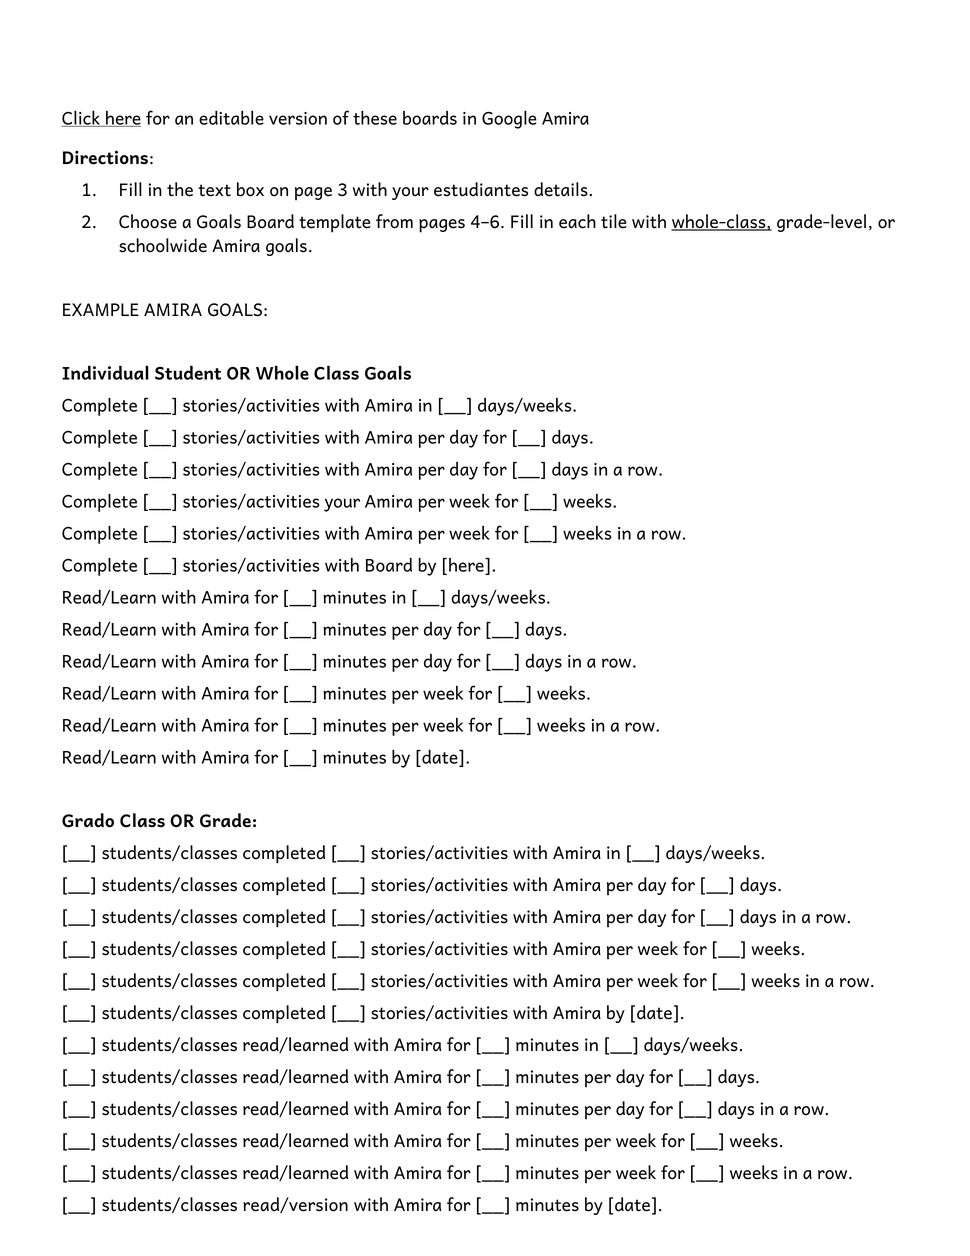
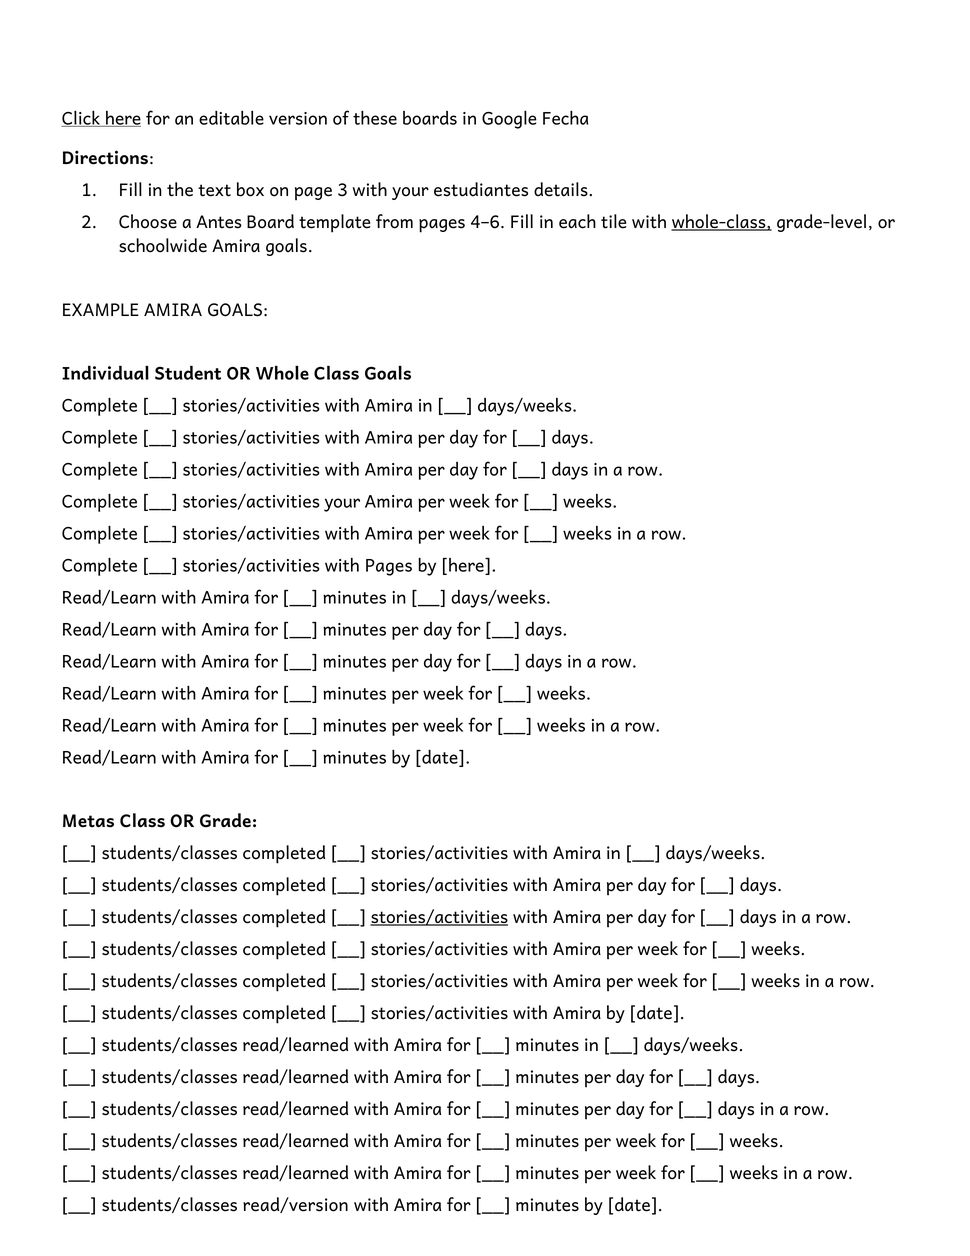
Google Amira: Amira -> Fecha (566, 119)
a Goals: Goals -> Antes (219, 222)
with Board: Board -> Pages (389, 566)
Grado: Grado -> Metas (88, 821)
stories/activities underline: none -> present (439, 917)
